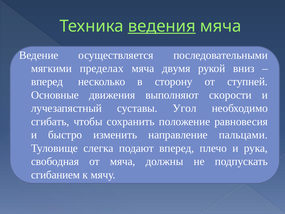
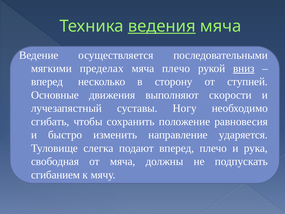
мяча двумя: двумя -> плечо (176, 68)
вниз underline: none -> present (244, 68)
Угол: Угол -> Ногу (185, 108)
пальцами: пальцами -> ударяется (243, 135)
